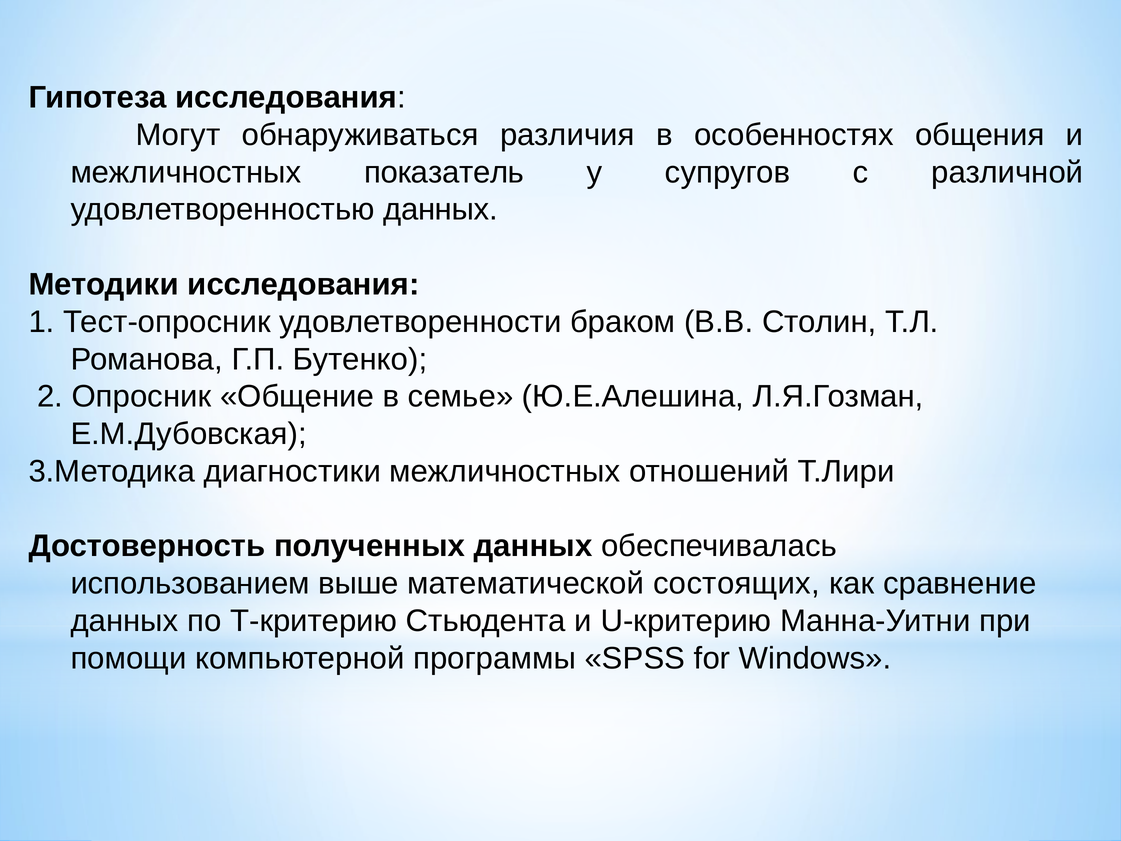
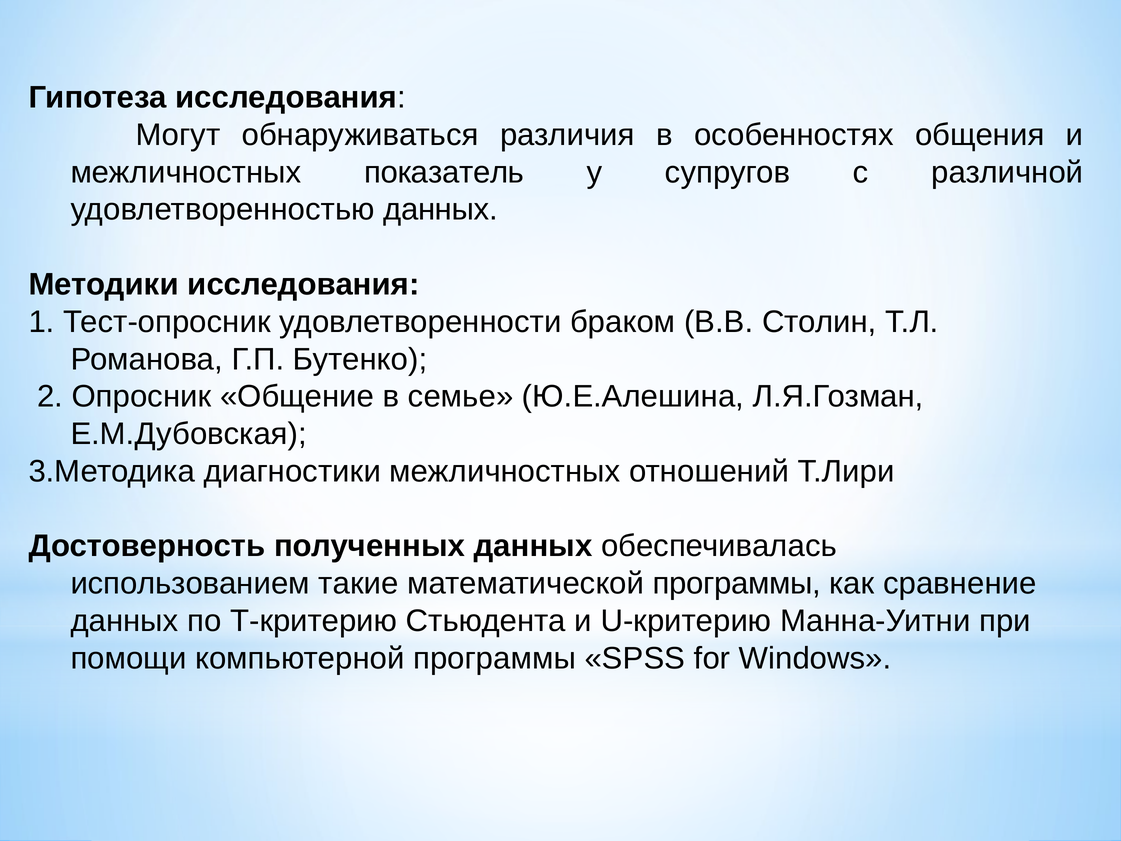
выше: выше -> такие (358, 583)
математической состоящих: состоящих -> программы (737, 583)
